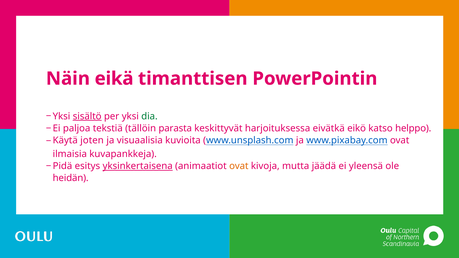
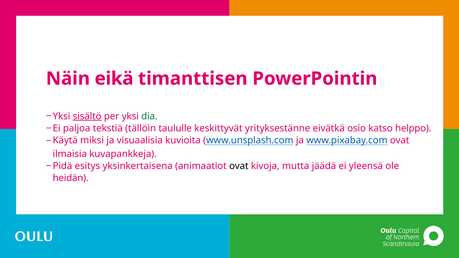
parasta: parasta -> taululle (175, 128)
harjoituksessa: harjoituksessa -> yrityksestänne (278, 128)
eikö: eikö -> osio (357, 128)
joten: joten -> miksi (92, 141)
yksinkertaisena underline: present -> none (138, 166)
ovat colour: orange -> black (239, 166)
